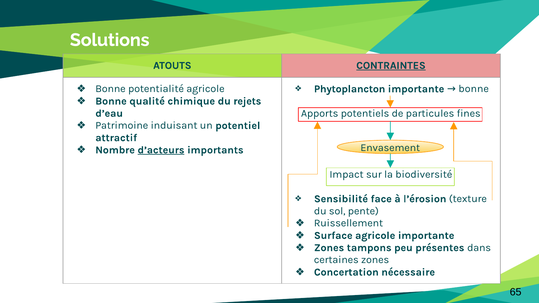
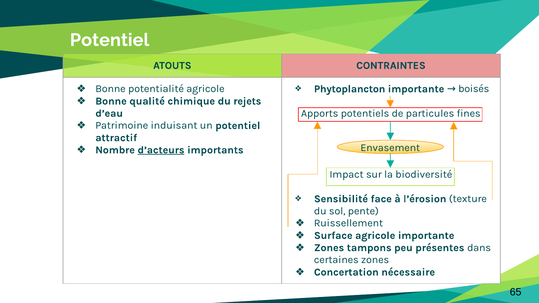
Solutions: Solutions -> Potentiel (110, 40)
CONTRAINTES underline: present -> none (391, 65)
importante bonne: bonne -> boisés (474, 89)
